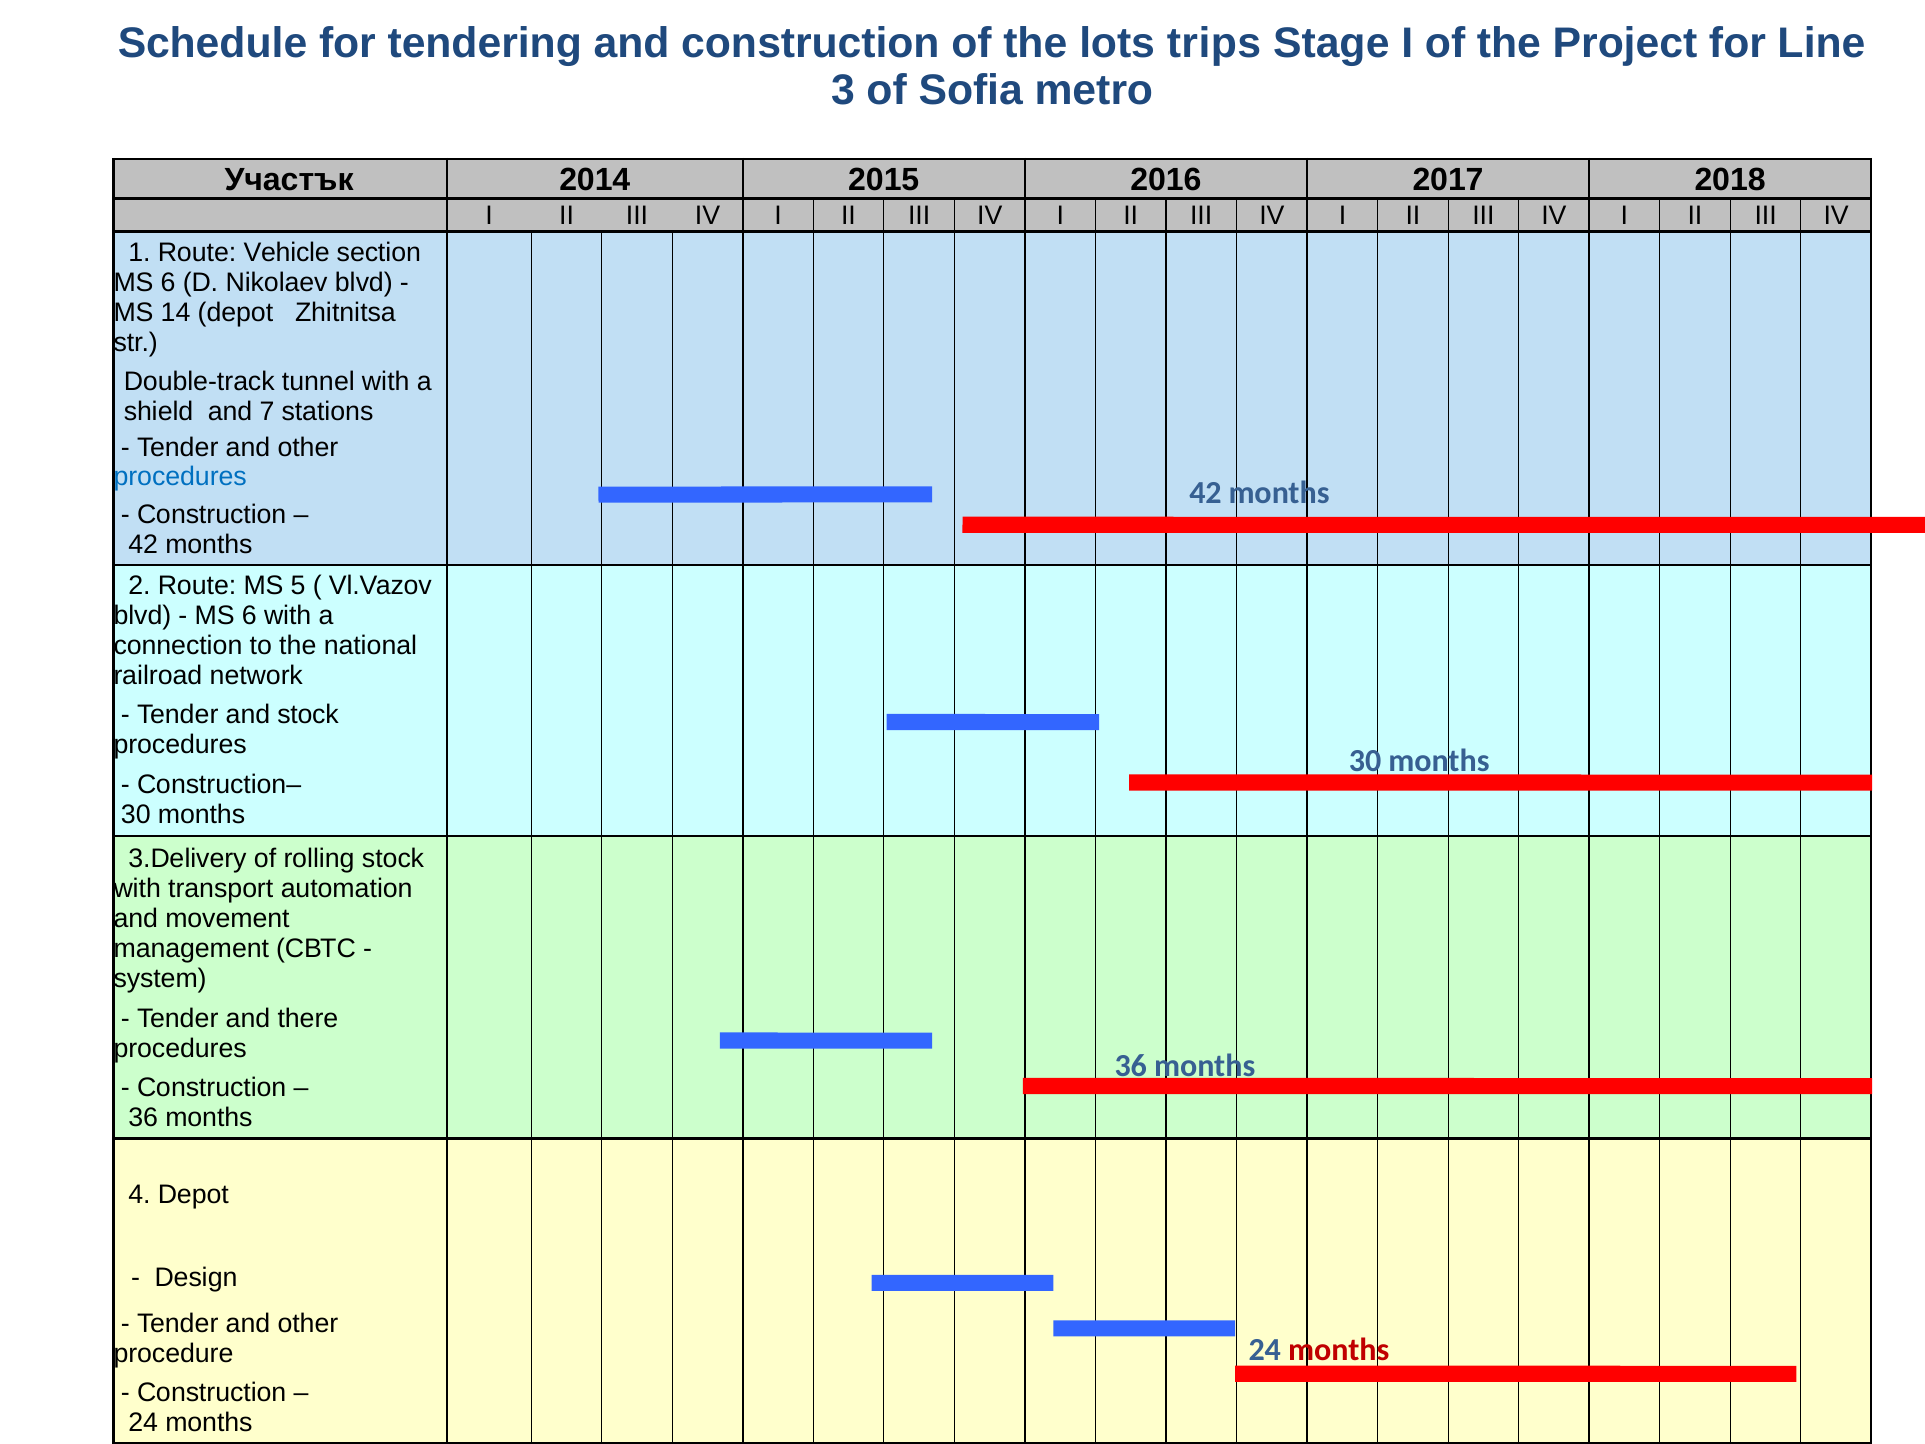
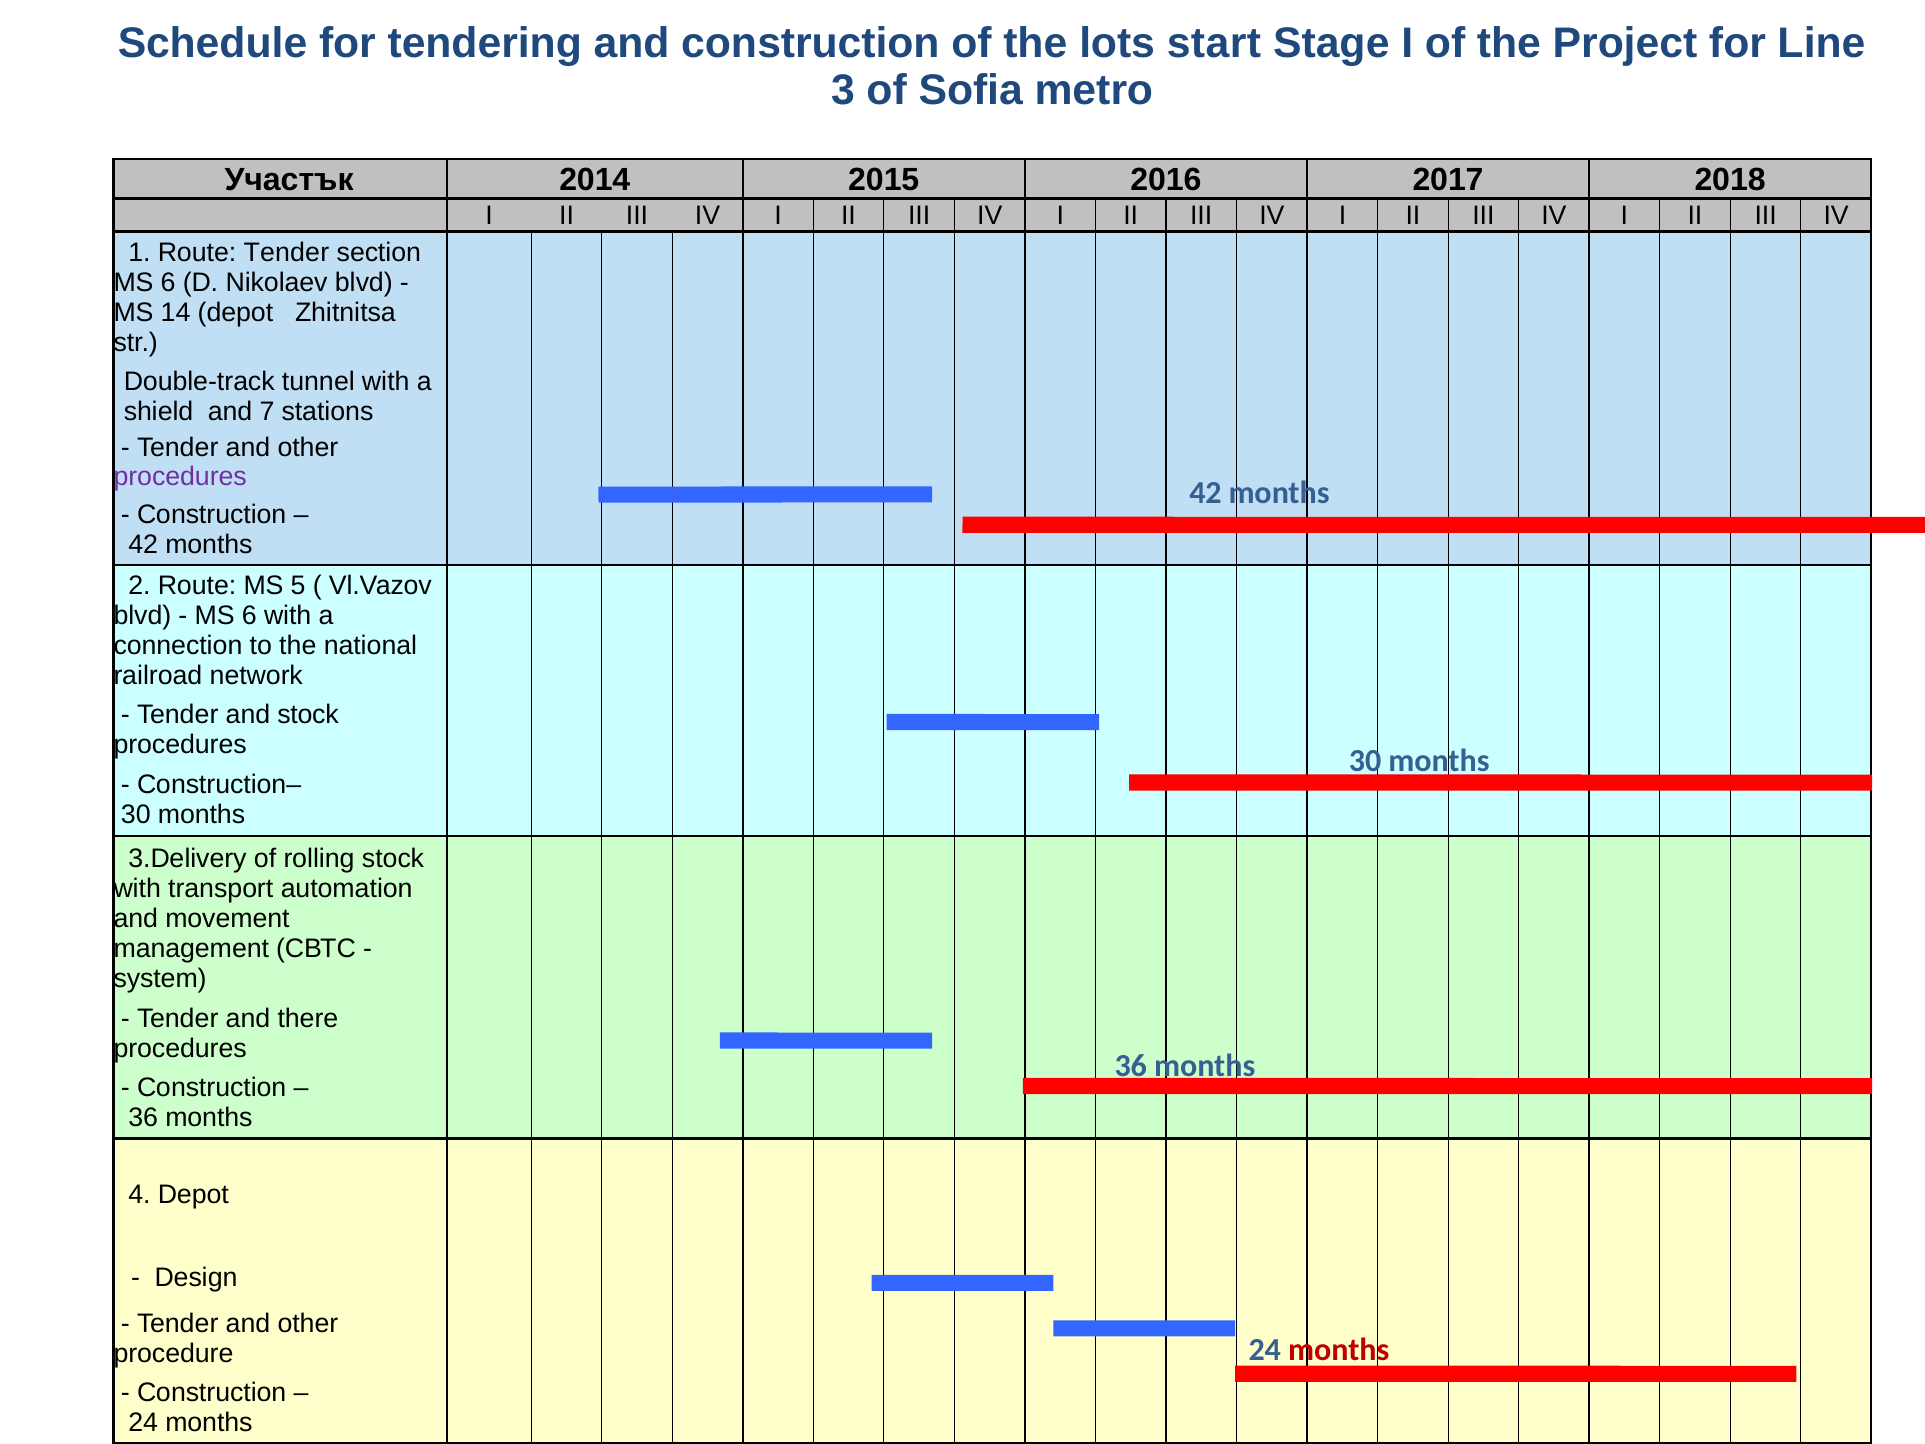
trips: trips -> start (1214, 43)
Route Vehicle: Vehicle -> Tender (286, 253)
procedures colour: blue -> purple (180, 477)
